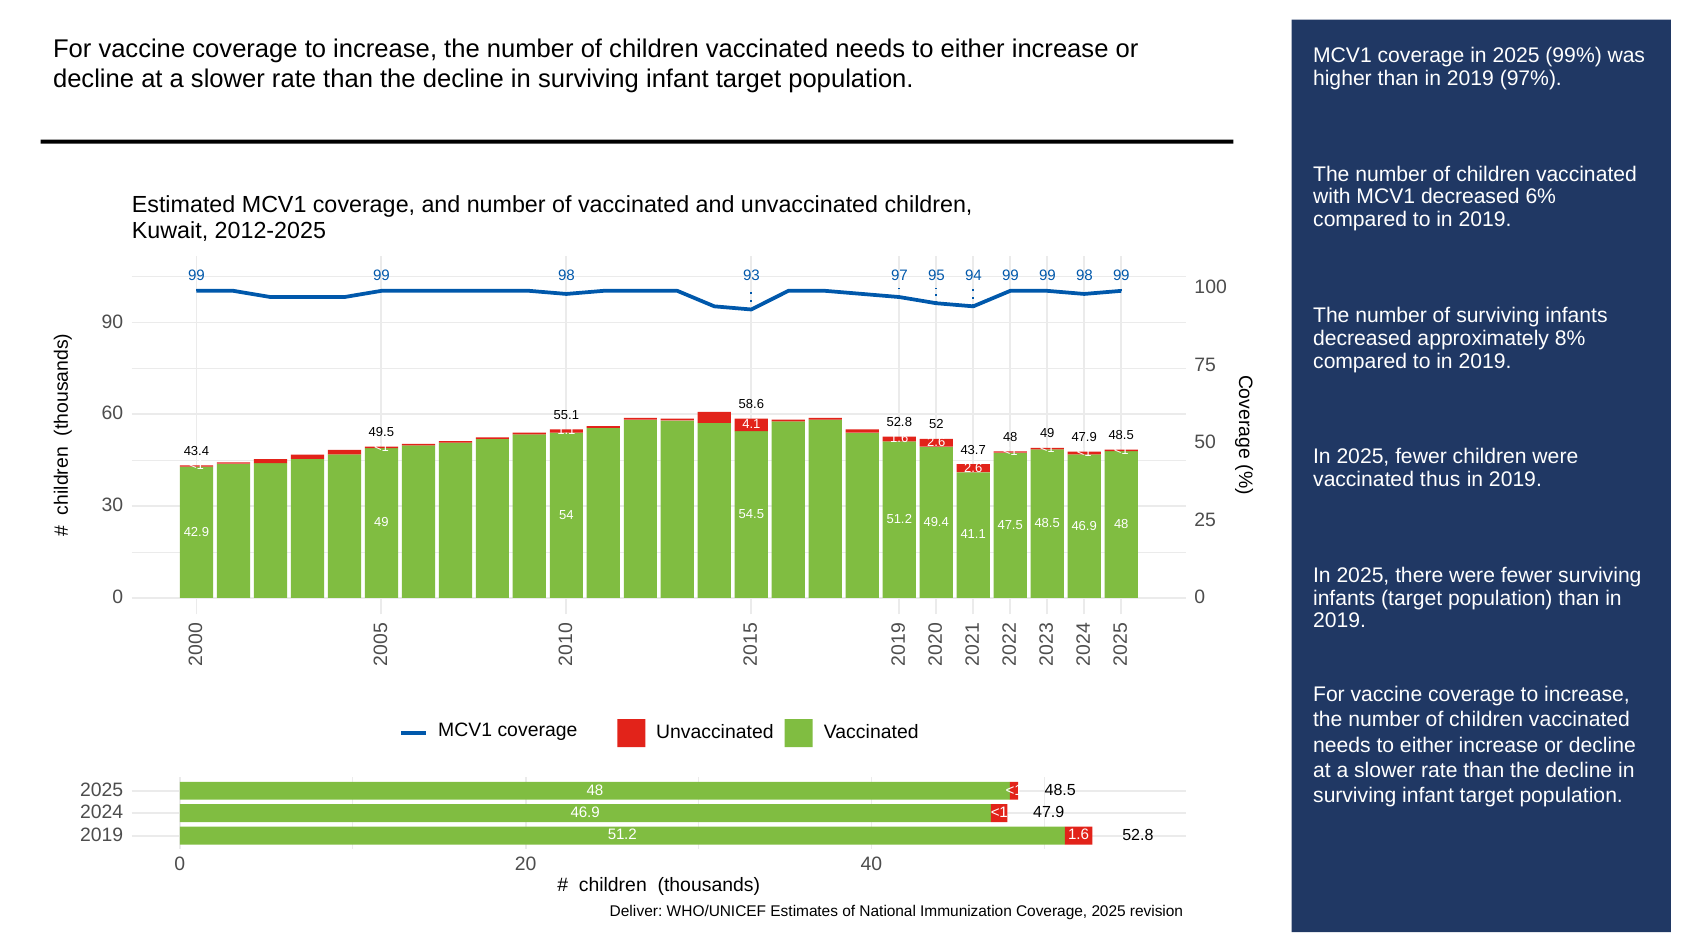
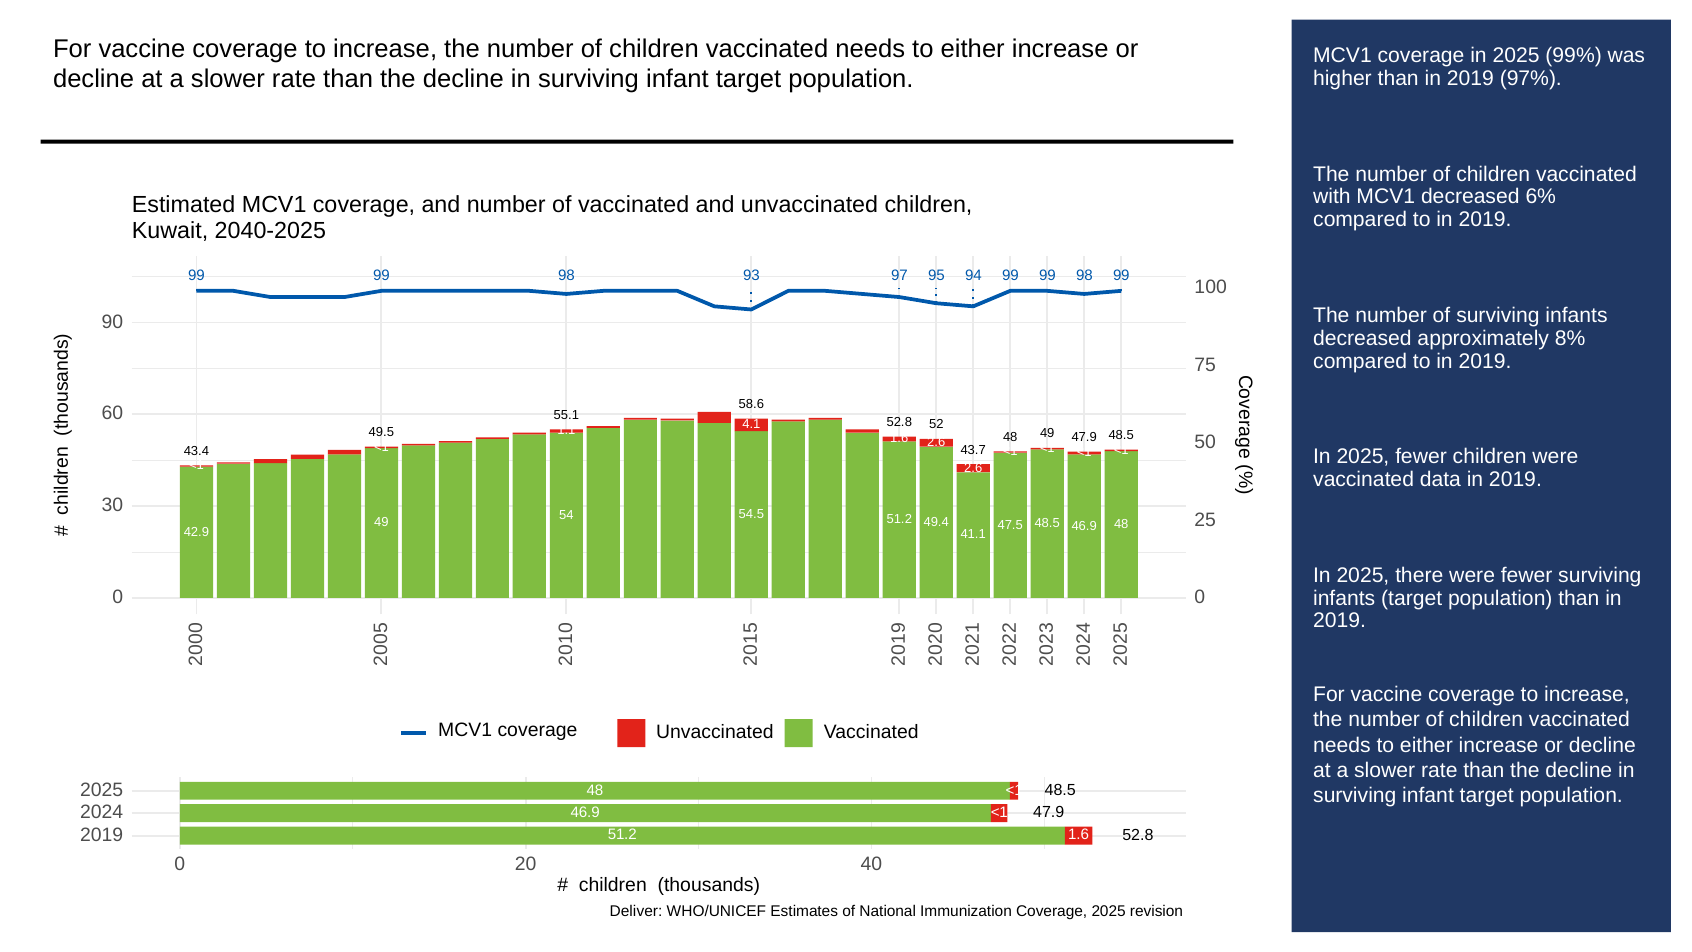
2012-2025: 2012-2025 -> 2040-2025 (270, 231)
thus: thus -> data (1440, 479)
